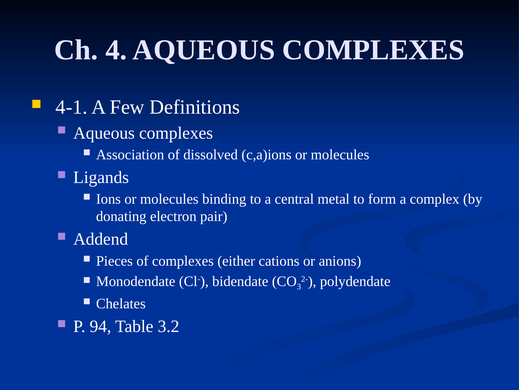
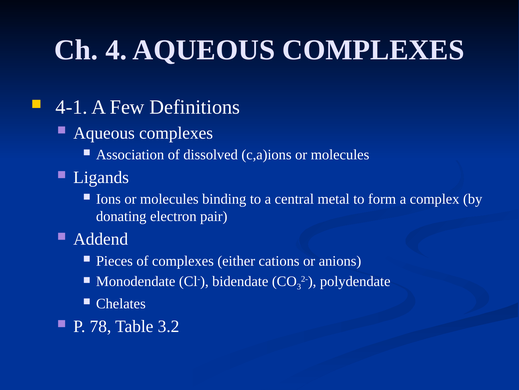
94: 94 -> 78 (100, 326)
